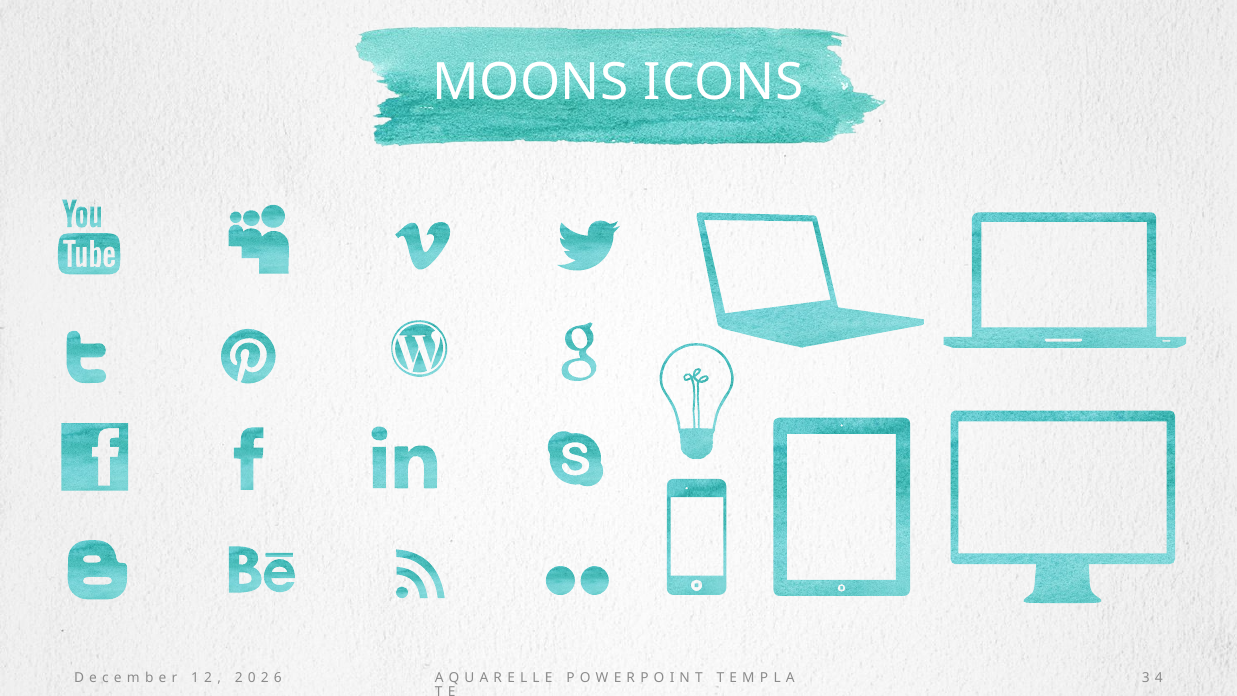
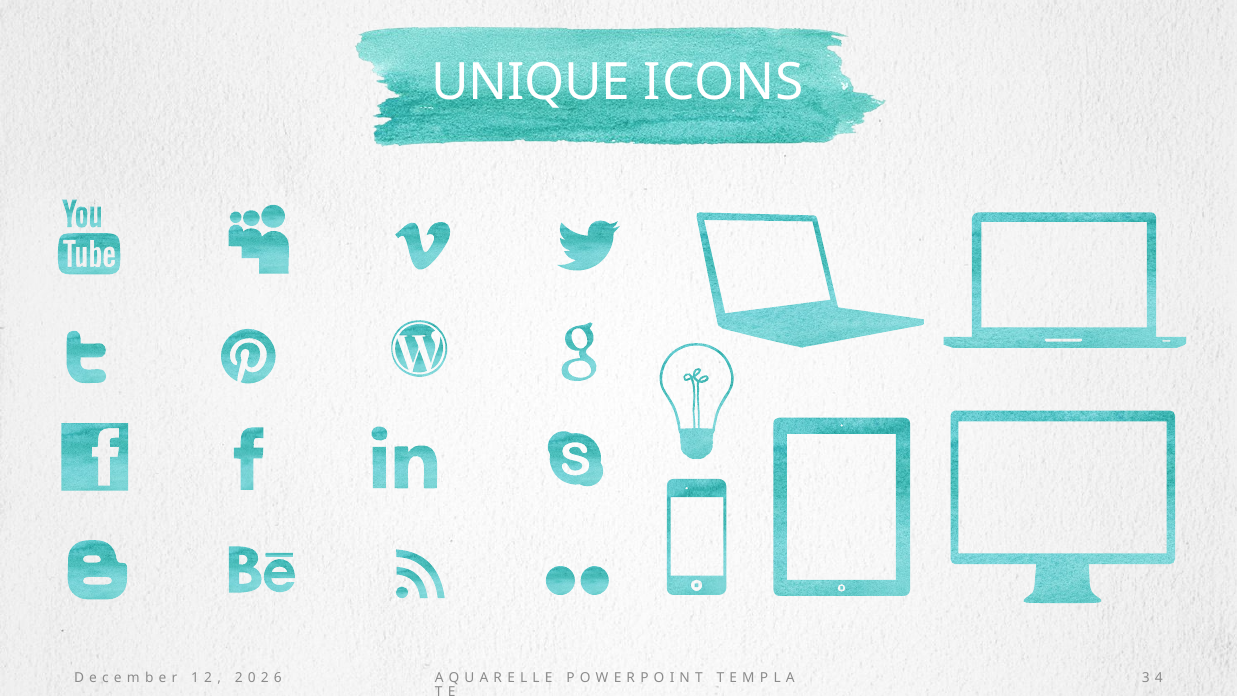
MOONS: MOONS -> UNIQUE (531, 82)
